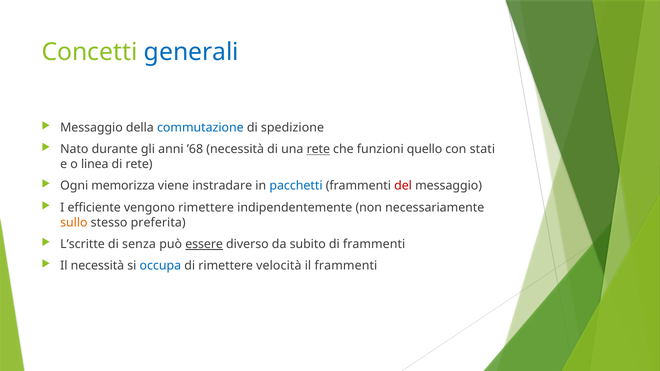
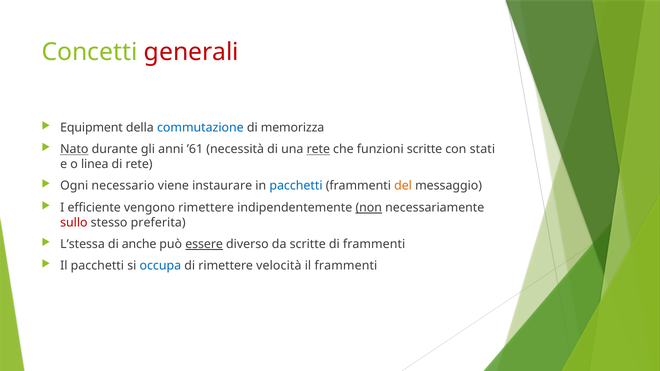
generali colour: blue -> red (191, 52)
Messaggio: Messaggio -> Equipment (91, 128)
spedizione: spedizione -> memorizza (293, 128)
Nato underline: none -> present (74, 149)
’68: ’68 -> ’61 (195, 149)
funzioni quello: quello -> scritte (425, 149)
memorizza: memorizza -> necessario (123, 186)
instradare: instradare -> instaurare (222, 186)
del colour: red -> orange (403, 186)
non underline: none -> present (369, 208)
sullo colour: orange -> red (74, 223)
L’scritte: L’scritte -> L’stessa (83, 244)
senza: senza -> anche (139, 244)
da subito: subito -> scritte (308, 244)
Il necessità: necessità -> pacchetti (97, 266)
